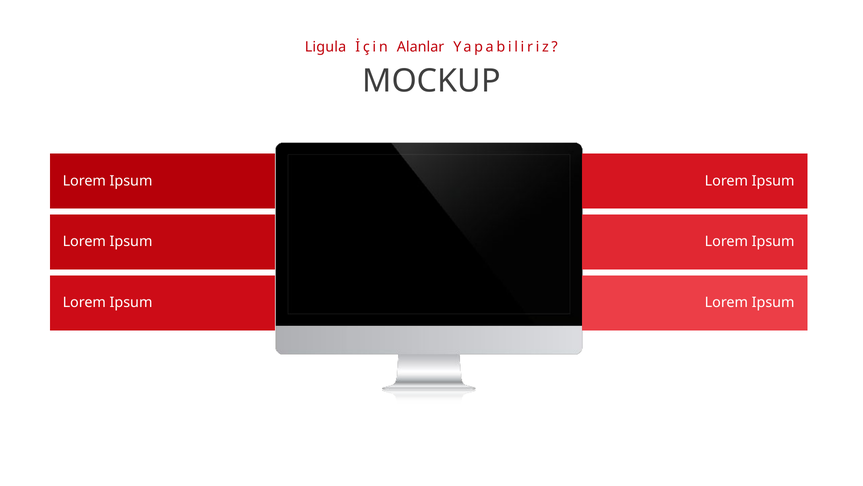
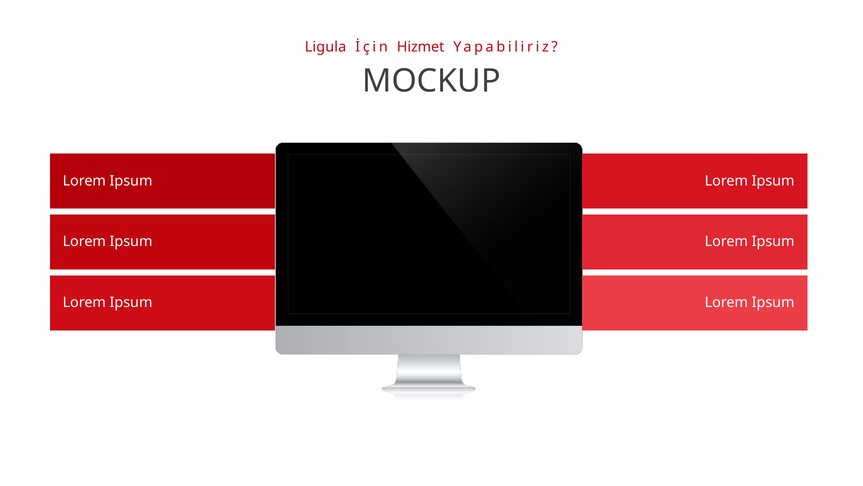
Alanlar: Alanlar -> Hizmet (421, 47)
